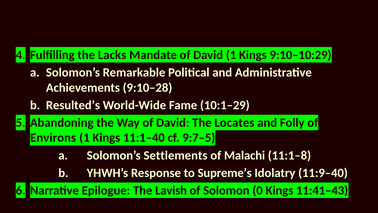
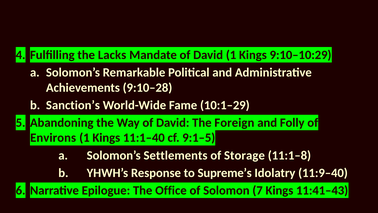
Resulted’s: Resulted’s -> Sanction’s (73, 105)
Locates: Locates -> Foreign (234, 122)
9:7–5: 9:7–5 -> 9:1–5 (199, 138)
Malachi: Malachi -> Storage (244, 155)
Lavish: Lavish -> Office (171, 190)
0: 0 -> 7 (258, 190)
